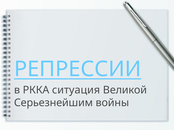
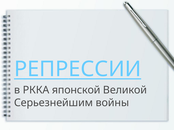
ситуация: ситуация -> японской (76, 90)
